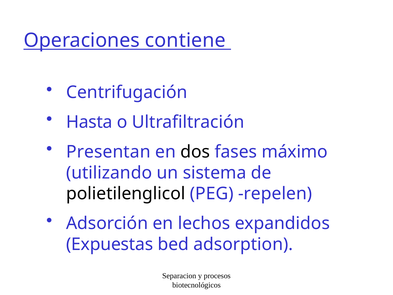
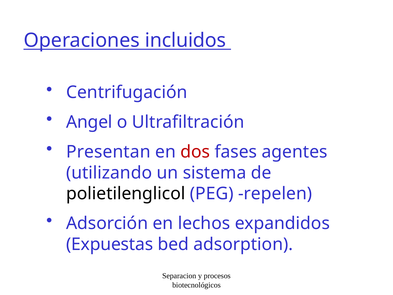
contiene: contiene -> incluidos (185, 40)
Hasta: Hasta -> Angel (89, 122)
dos colour: black -> red (195, 152)
máximo: máximo -> agentes (295, 152)
